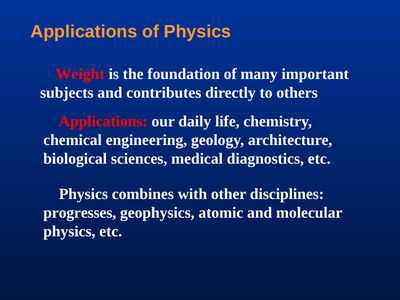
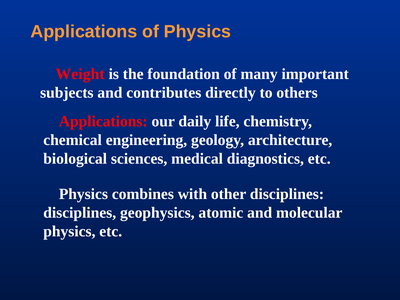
progresses: progresses -> disciplines (80, 213)
